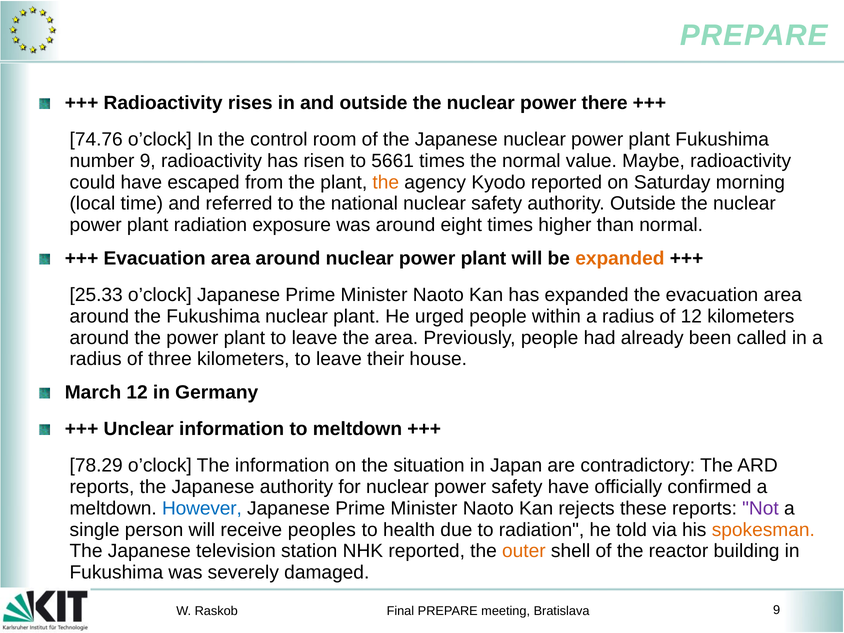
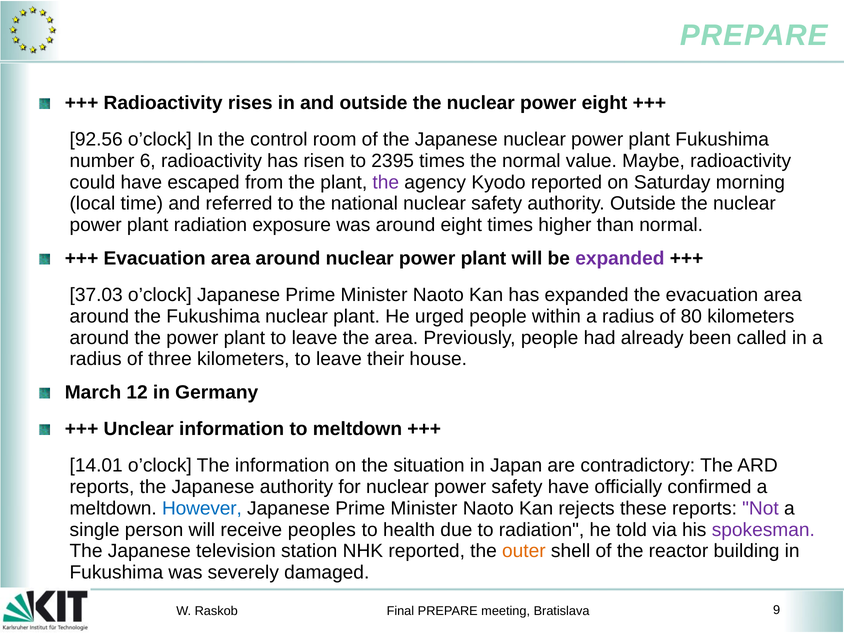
power there: there -> eight (605, 103)
74.76: 74.76 -> 92.56 (96, 139)
number 9: 9 -> 6 (148, 161)
5661: 5661 -> 2395 (393, 161)
the colour: orange -> purple (386, 182)
expanded colour: orange -> purple (620, 258)
25.33: 25.33 -> 37.03 (96, 295)
of 12: 12 -> 80 (691, 316)
78.29: 78.29 -> 14.01 (96, 466)
spokesman colour: orange -> purple (763, 530)
